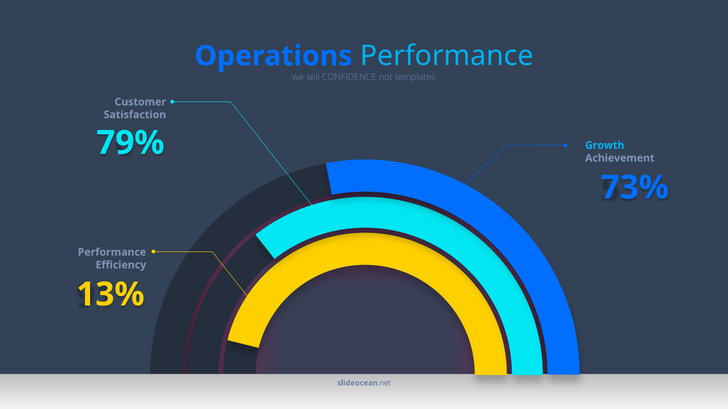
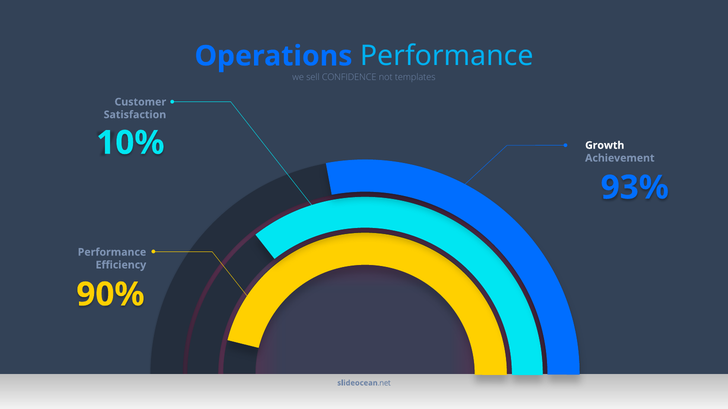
79%: 79% -> 10% (130, 143)
Growth colour: light blue -> white (605, 146)
73%: 73% -> 93% (635, 188)
13%: 13% -> 90% (110, 295)
